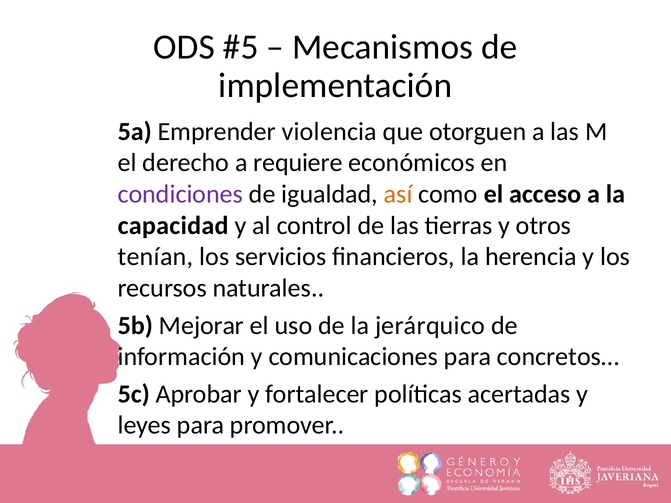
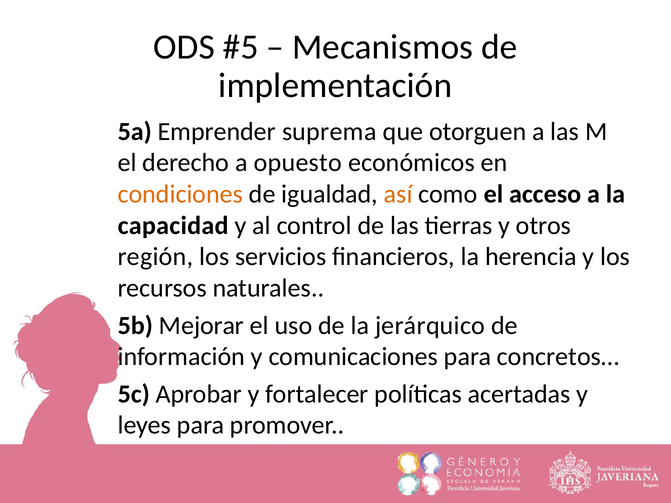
violencia: violencia -> suprema (329, 132)
requiere: requiere -> opuesto (298, 163)
condiciones colour: purple -> orange (180, 194)
tenían: tenían -> región (155, 257)
